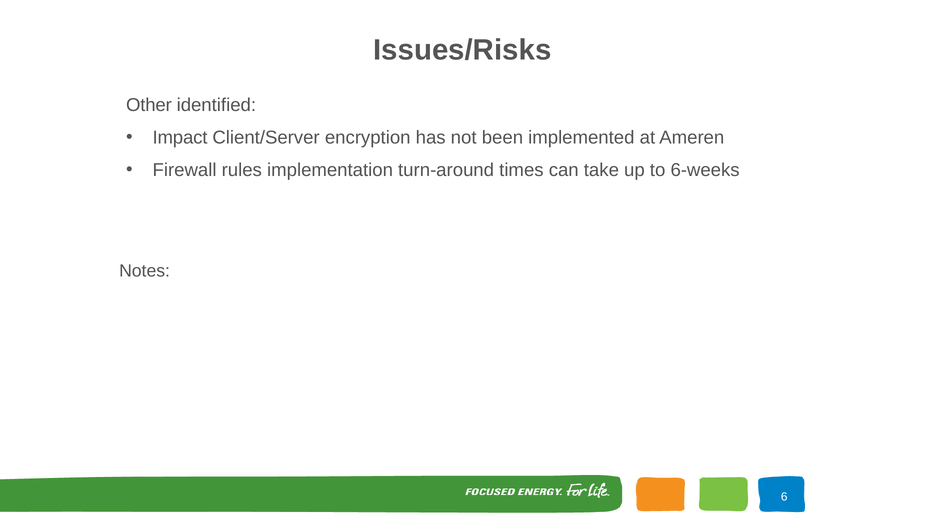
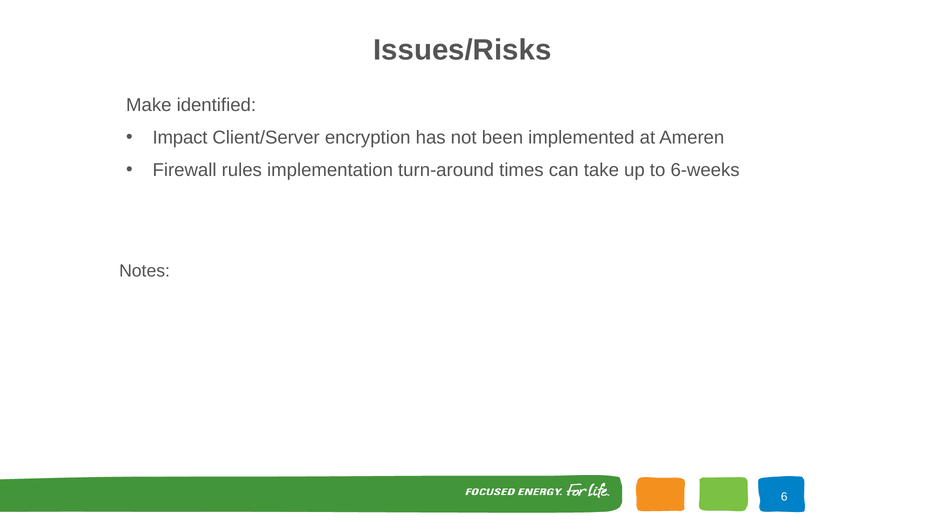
Other: Other -> Make (149, 105)
